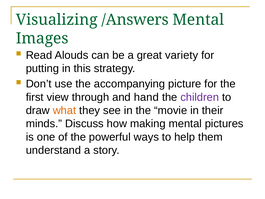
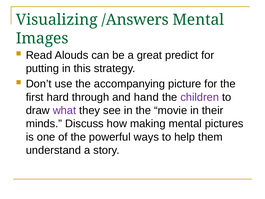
variety: variety -> predict (182, 55)
view: view -> hard (58, 97)
what colour: orange -> purple (64, 110)
